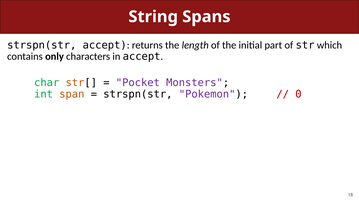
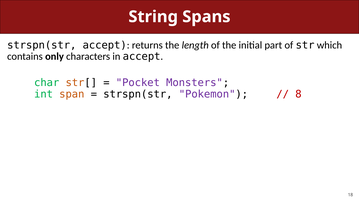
0: 0 -> 8 (298, 94)
